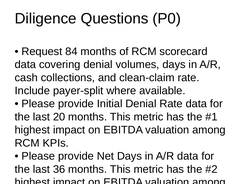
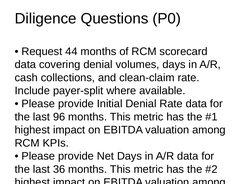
84: 84 -> 44 (71, 52)
20: 20 -> 96 (59, 117)
